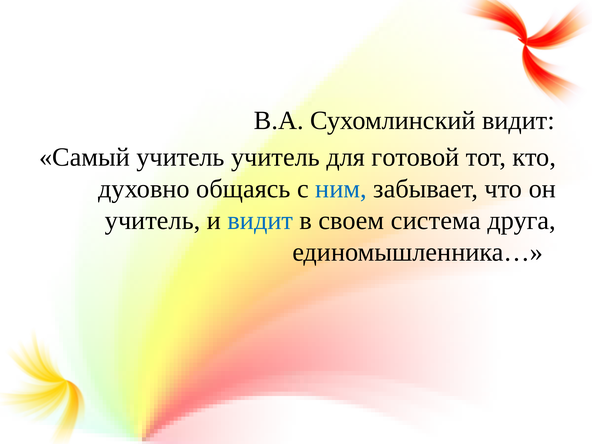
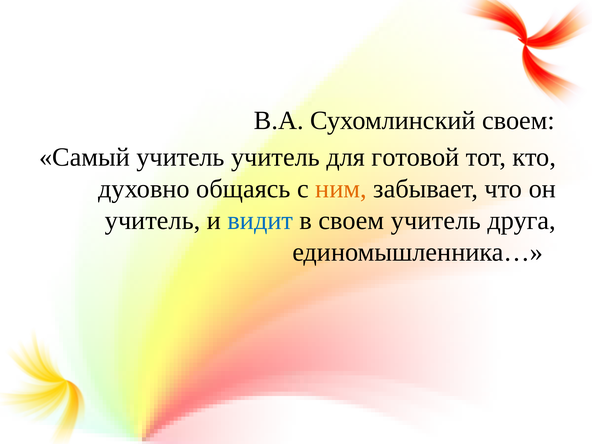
Сухомлинский видит: видит -> своем (518, 120)
ним colour: blue -> orange (341, 189)
своем система: система -> учитель (436, 220)
